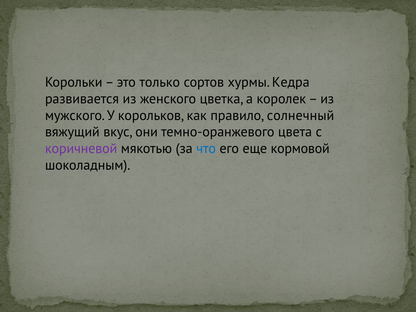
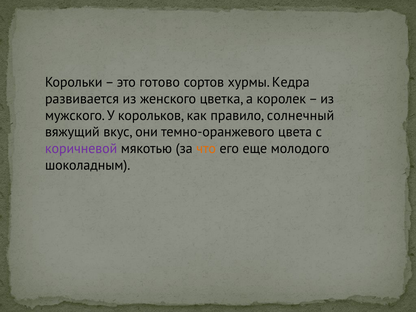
только: только -> готово (160, 82)
что colour: blue -> orange (206, 149)
кормовой: кормовой -> молодого (300, 149)
